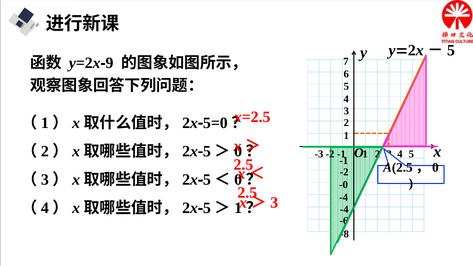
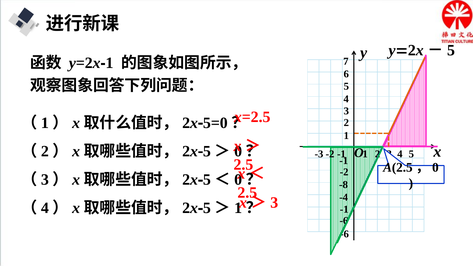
9: 9 -> 1 (110, 63)
-0: -0 -> -8 (344, 185)
-4: -4 -> -1 (344, 209)
-8: -8 -> -6 (344, 234)
